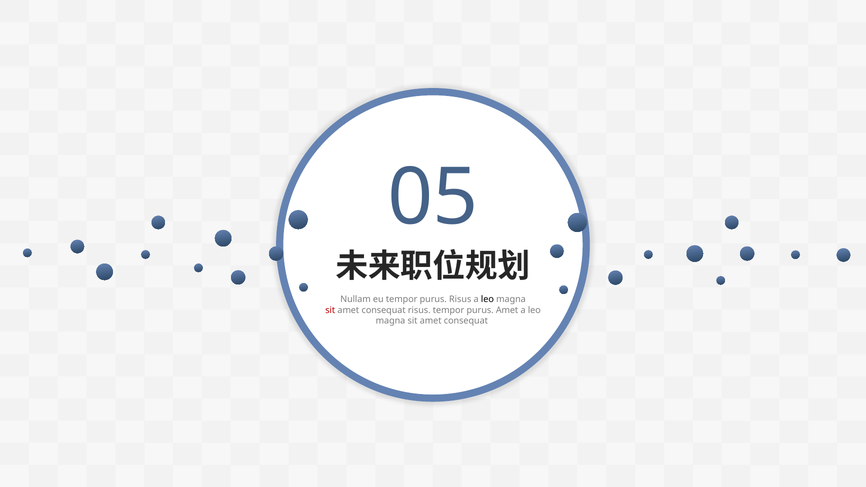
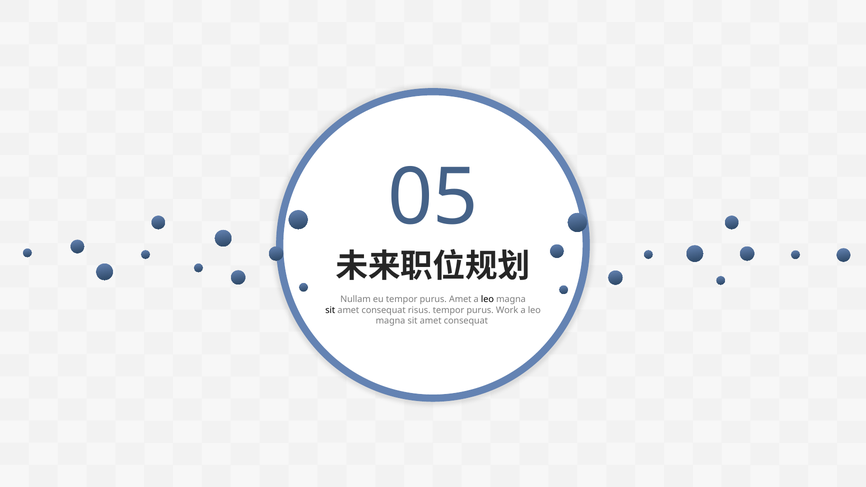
purus Risus: Risus -> Amet (460, 299)
sit colour: red -> black (330, 310)
purus Amet: Amet -> Work (507, 310)
